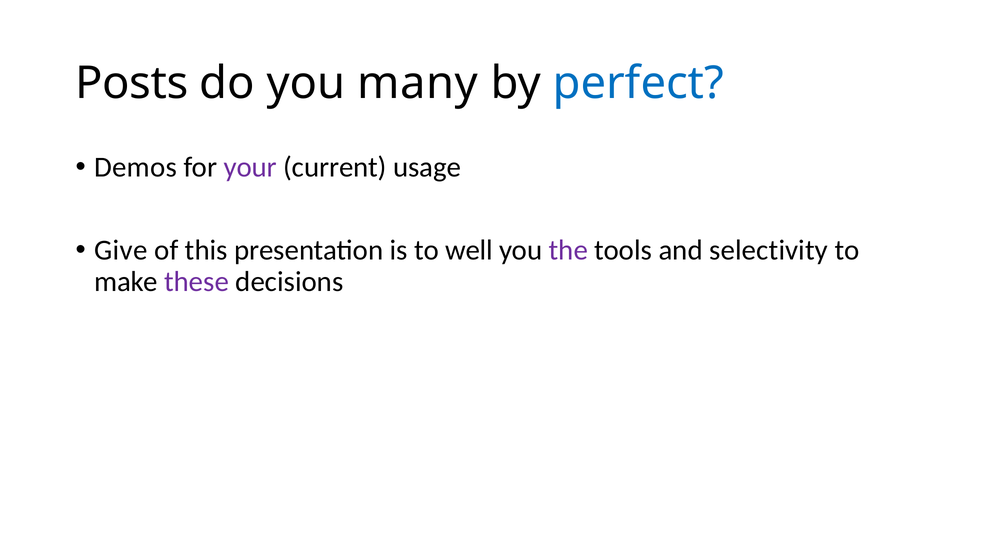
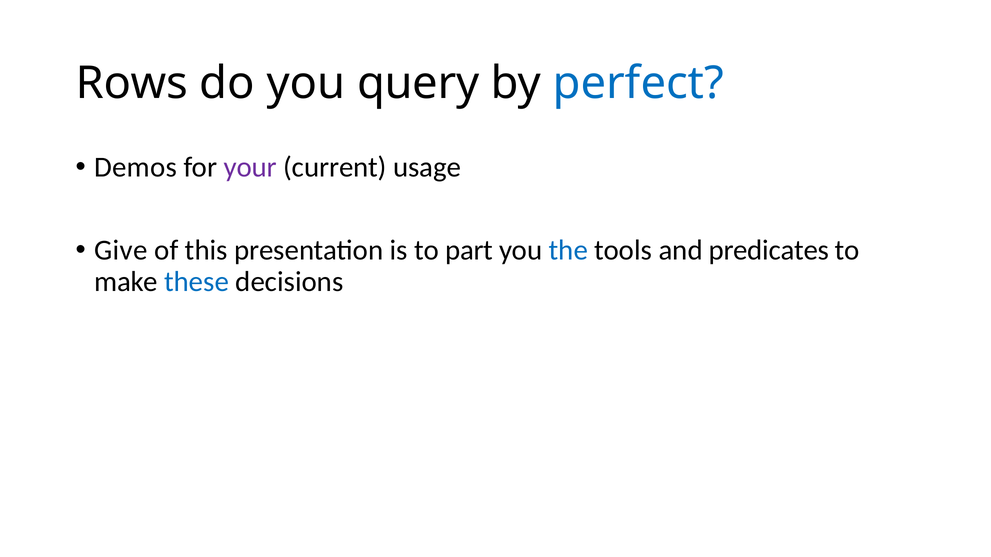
Posts: Posts -> Rows (132, 83)
many: many -> query (418, 83)
well: well -> part (469, 251)
the colour: purple -> blue (568, 251)
selectivity: selectivity -> predicates (769, 251)
these colour: purple -> blue (196, 282)
